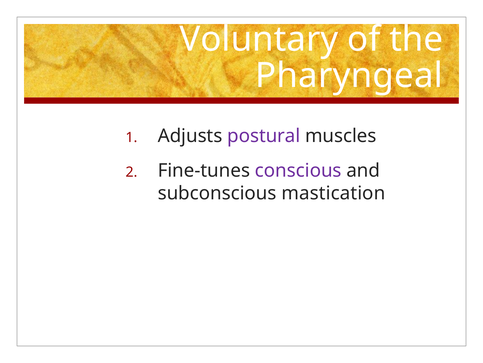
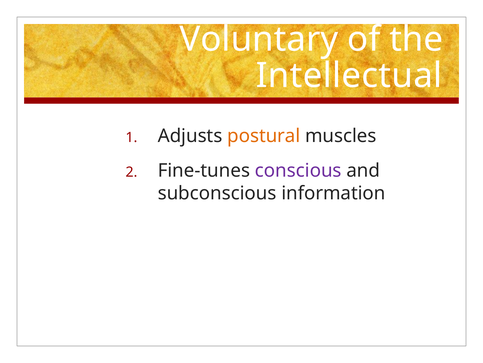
Pharyngeal: Pharyngeal -> Intellectual (349, 75)
postural colour: purple -> orange (264, 136)
mastication: mastication -> information (333, 193)
